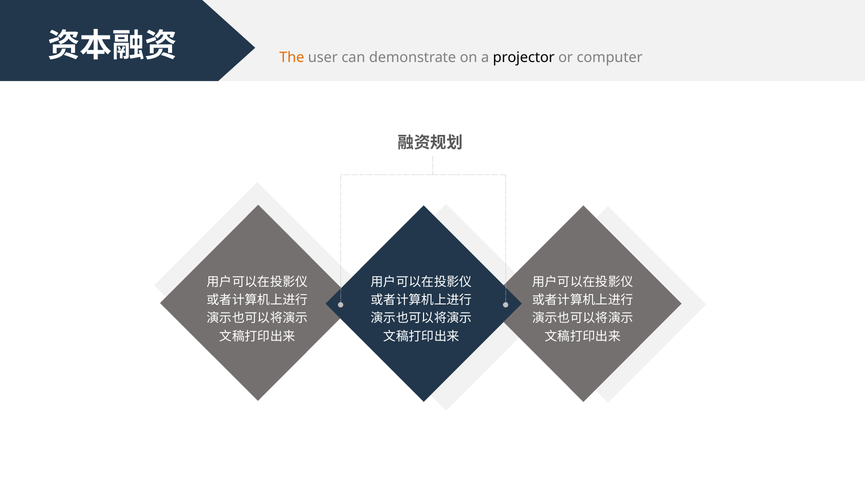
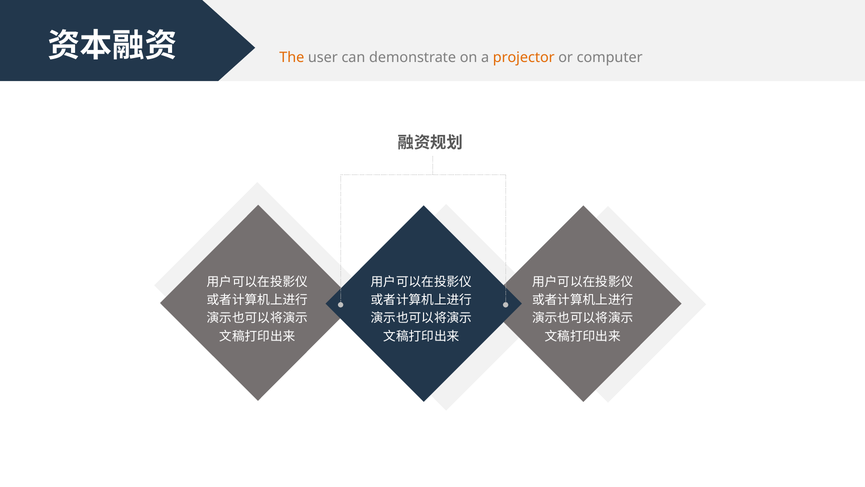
projector colour: black -> orange (524, 58)
